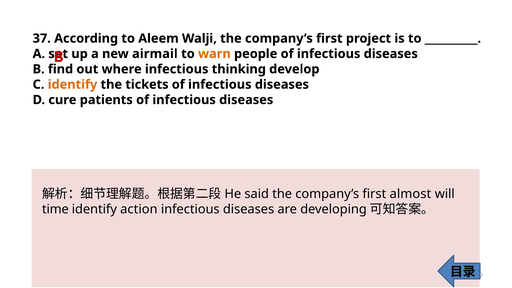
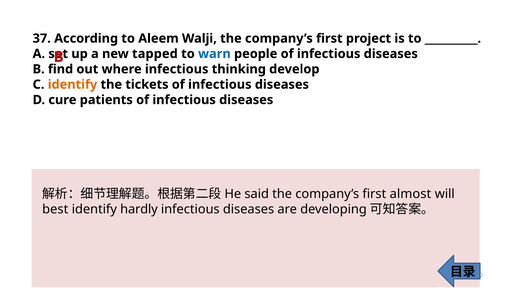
airmail: airmail -> tapped (155, 54)
warn colour: orange -> blue (214, 54)
time: time -> best (55, 209)
action: action -> hardly (139, 209)
